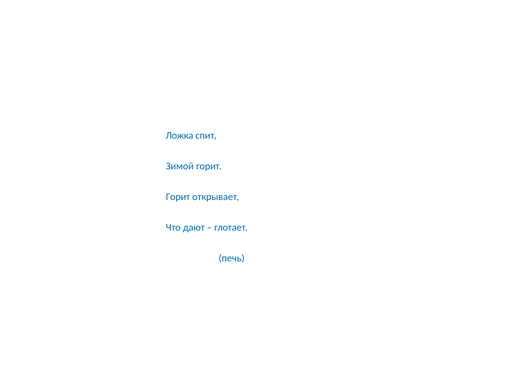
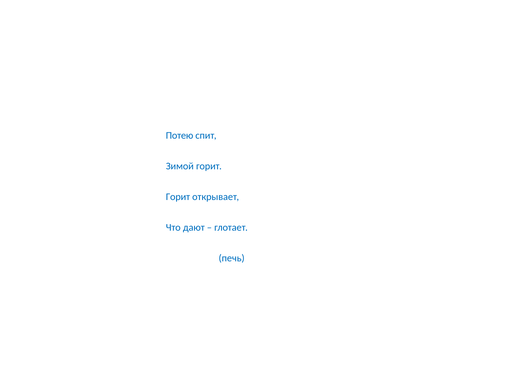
Ложка: Ложка -> Потею (179, 135)
